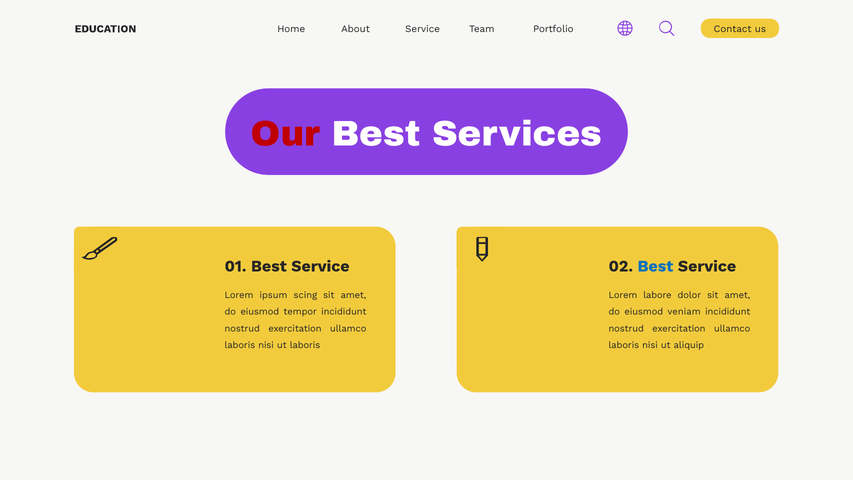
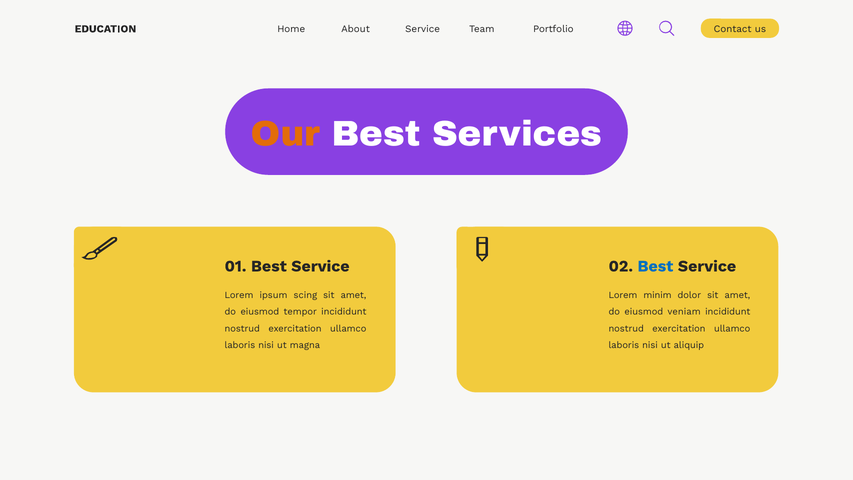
Our colour: red -> orange (285, 134)
labore: labore -> minim (657, 295)
ut laboris: laboris -> magna (305, 345)
